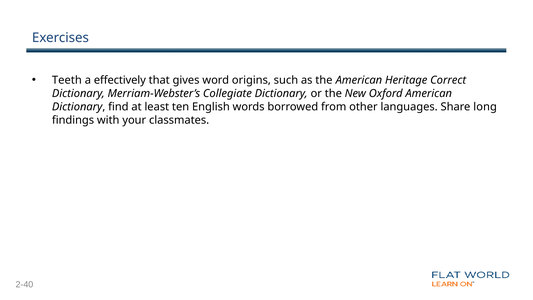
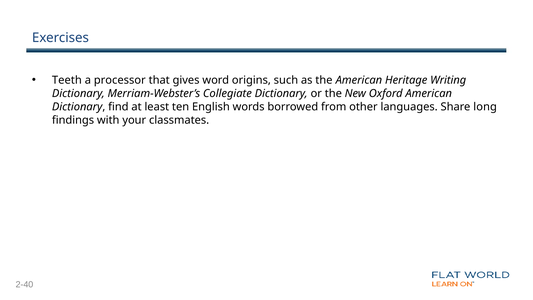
effectively: effectively -> processor (120, 80)
Correct: Correct -> Writing (448, 80)
